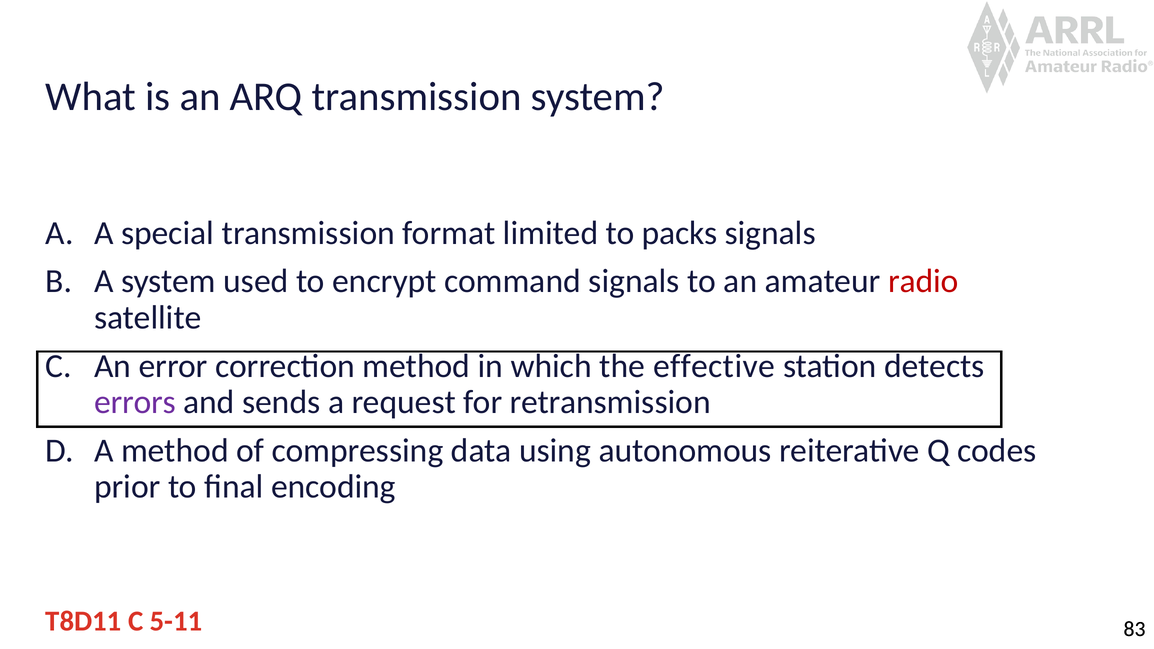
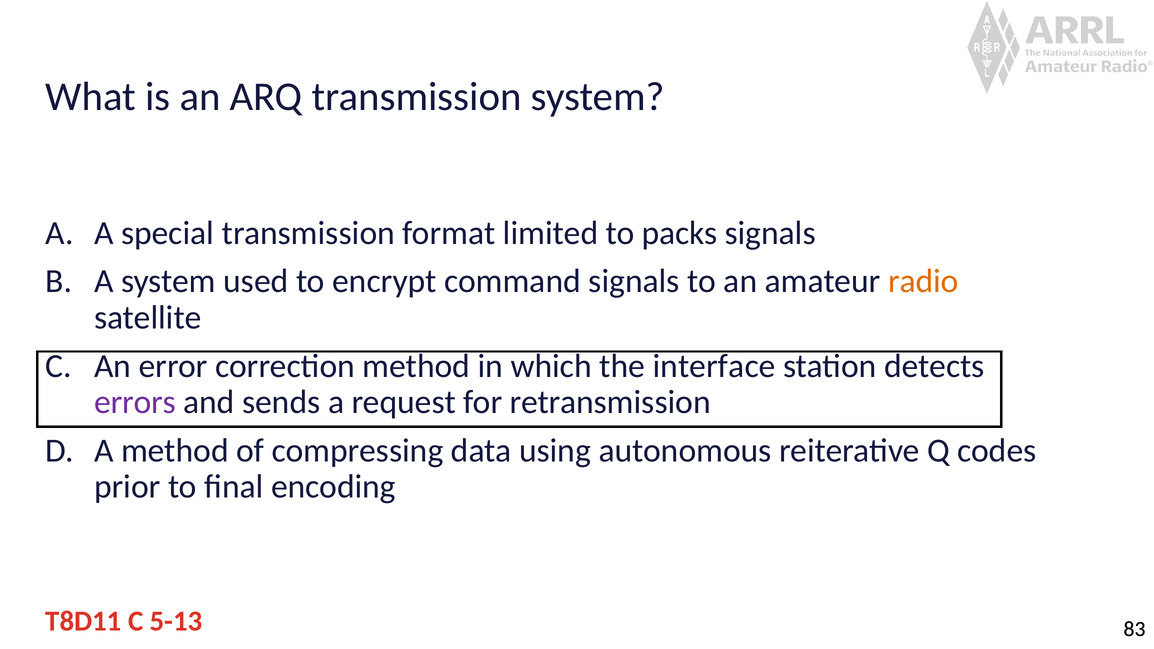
radio colour: red -> orange (923, 281)
effective: effective -> interface (714, 366)
5-11: 5-11 -> 5-13 (176, 622)
